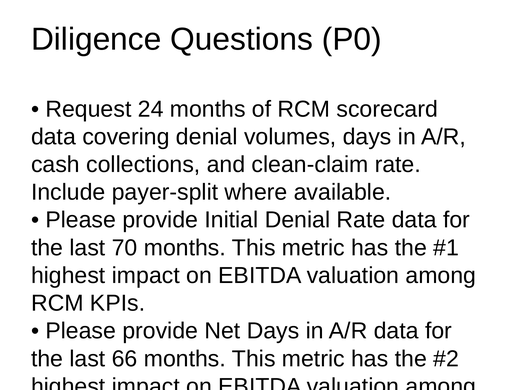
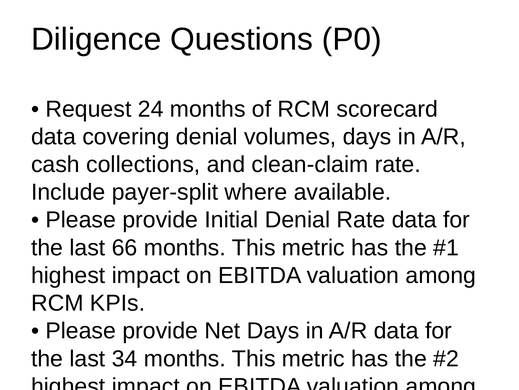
70: 70 -> 66 (125, 247)
66: 66 -> 34 (125, 358)
